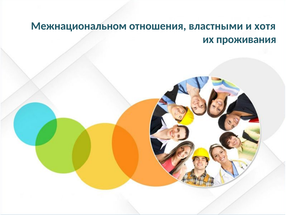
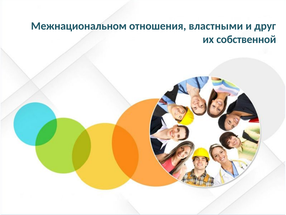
хотя: хотя -> друг (265, 26)
проживания: проживания -> собственной (246, 39)
